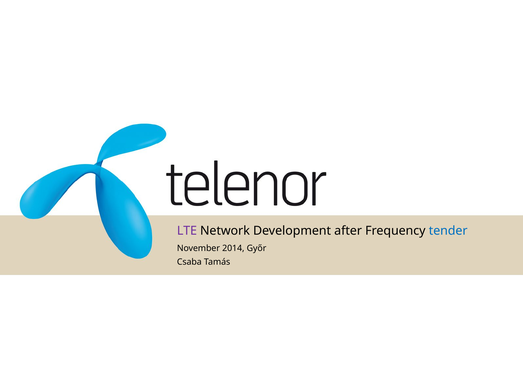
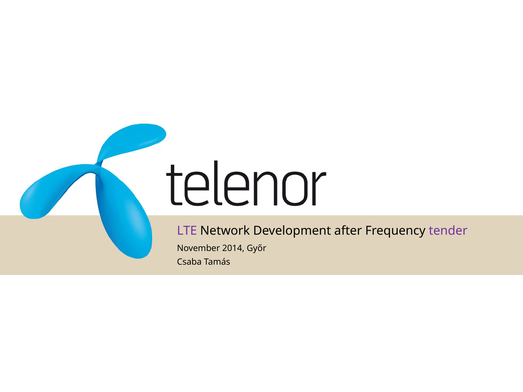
tender colour: blue -> purple (448, 231)
